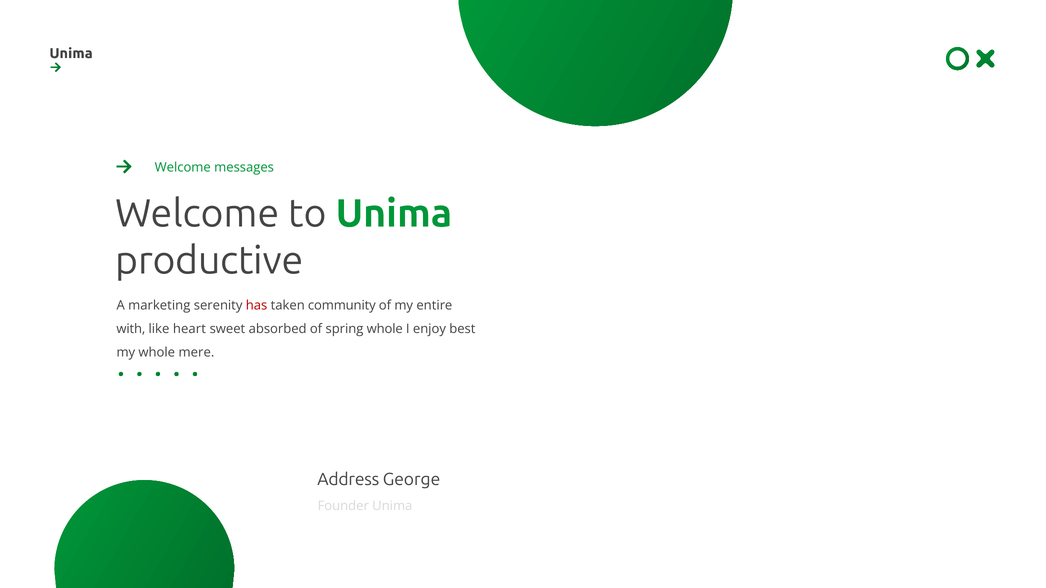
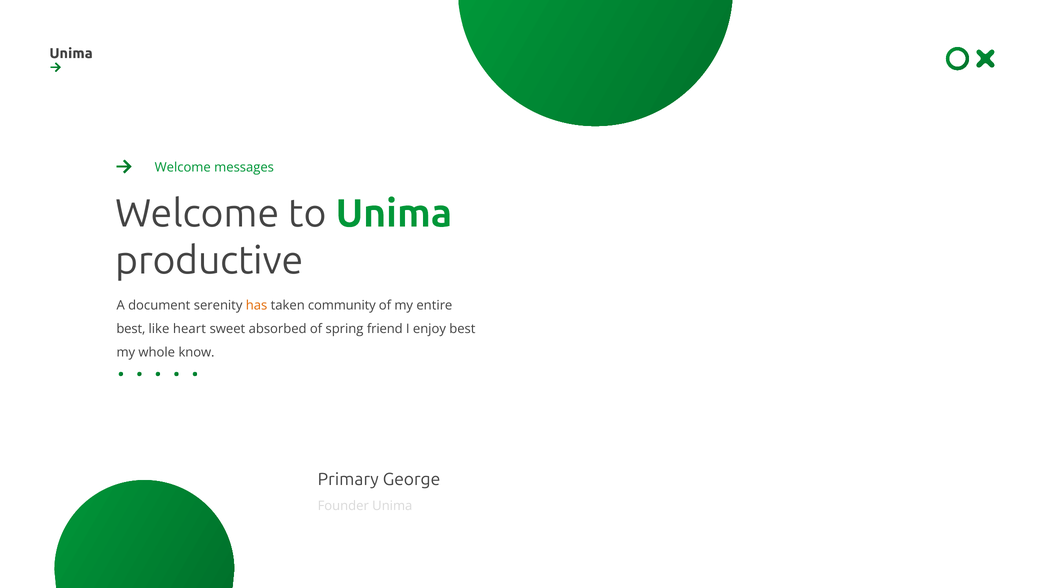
marketing: marketing -> document (159, 305)
has colour: red -> orange (257, 305)
with: with -> best (131, 329)
spring whole: whole -> friend (385, 329)
mere: mere -> know (197, 353)
Address: Address -> Primary (348, 480)
